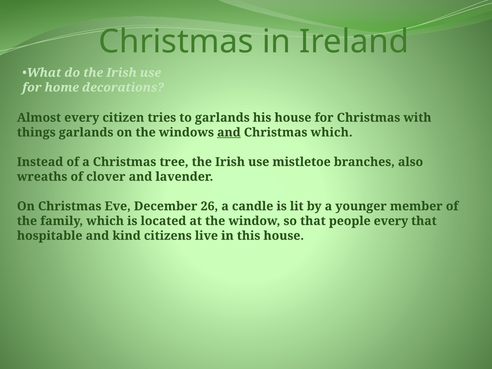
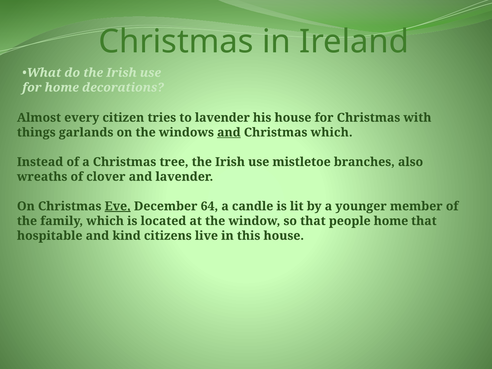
to garlands: garlands -> lavender (222, 118)
Eve underline: none -> present (118, 206)
26: 26 -> 64 (209, 206)
people every: every -> home (391, 221)
